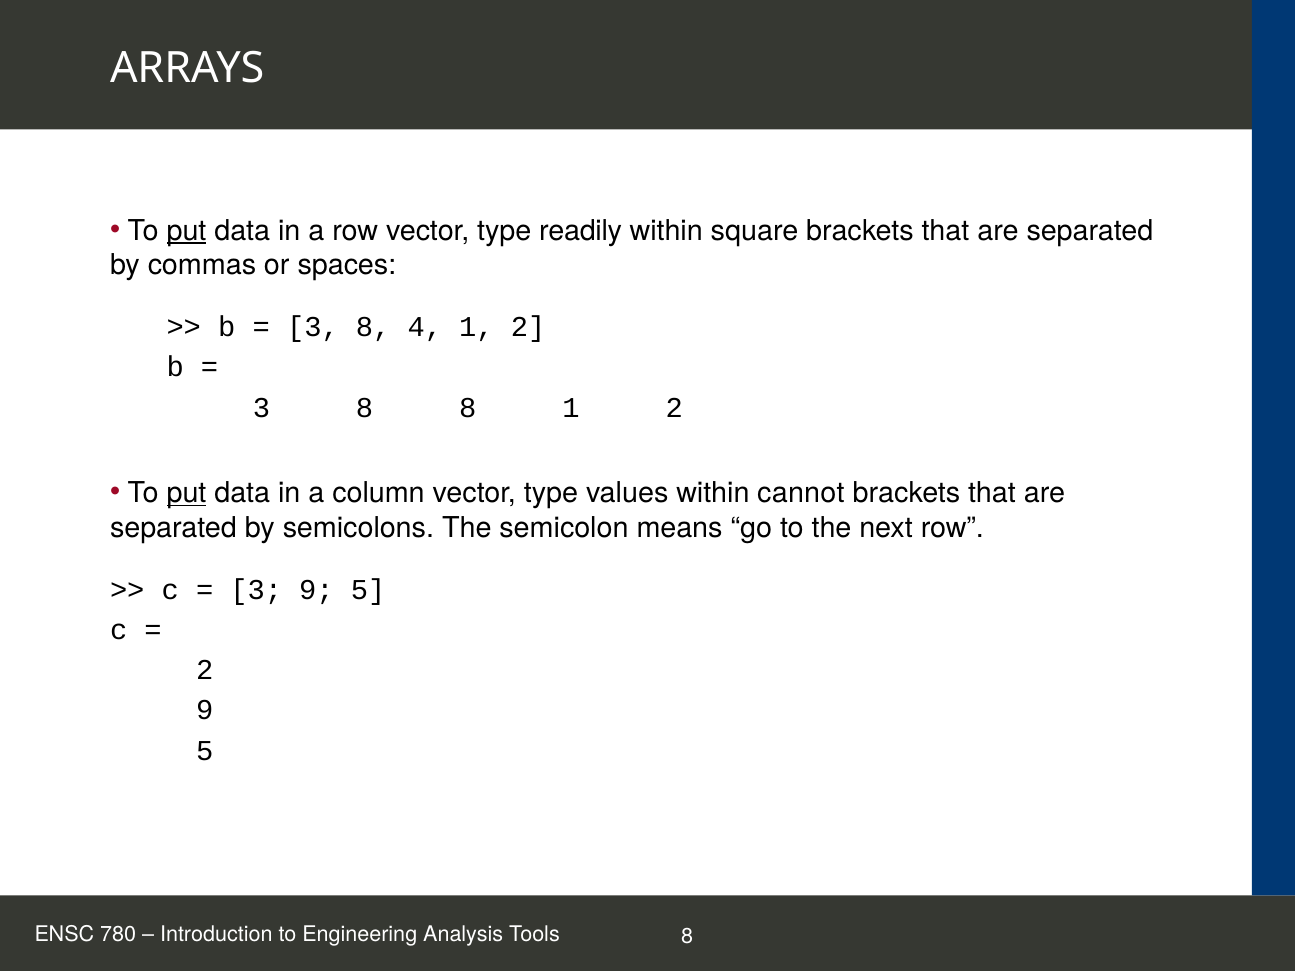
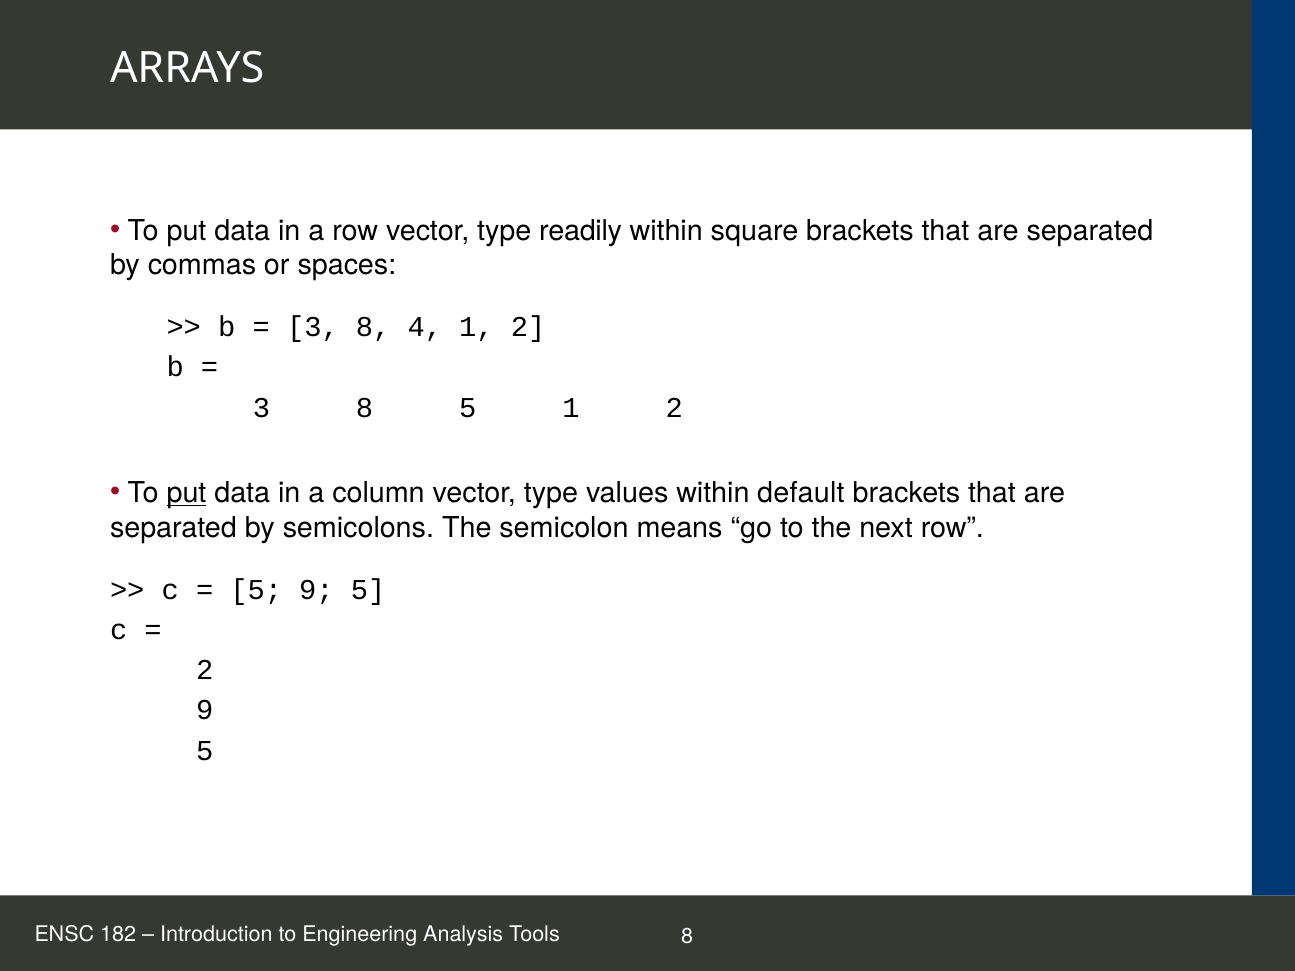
put underline: present -> none (187, 231)
8 8: 8 -> 5 (468, 408)
cannot: cannot -> default (801, 493)
3: 3 -> 5 (256, 590)
780: 780 -> 182 (118, 934)
